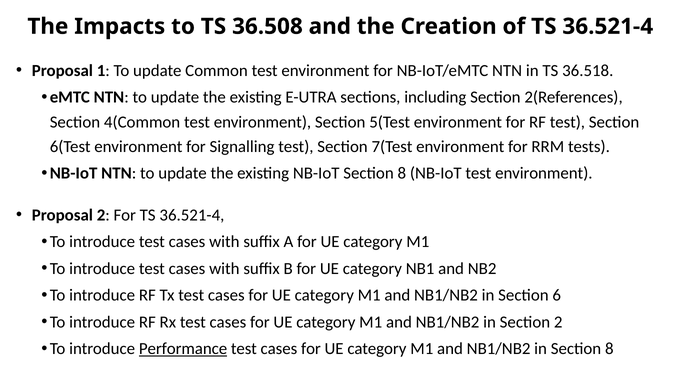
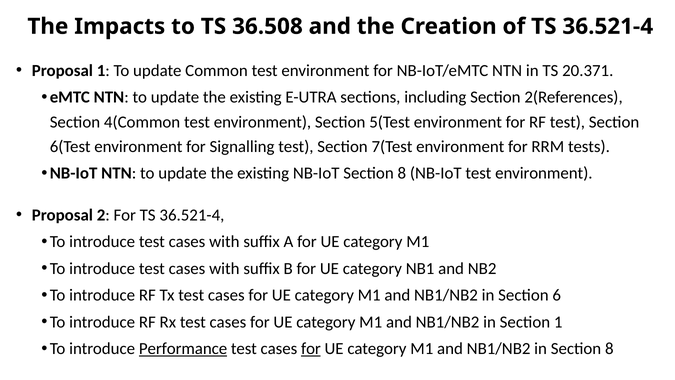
36.518: 36.518 -> 20.371 (588, 71)
Section 2: 2 -> 1 (558, 322)
for underline: none -> present (311, 349)
